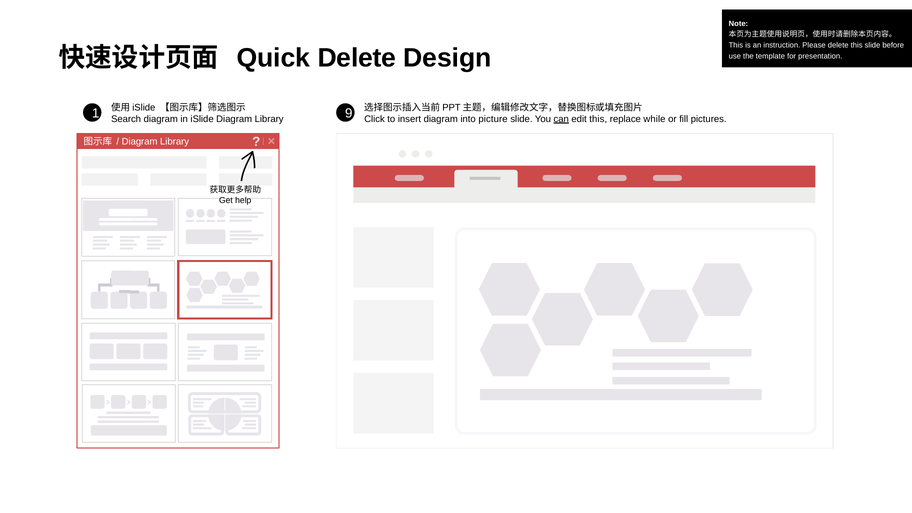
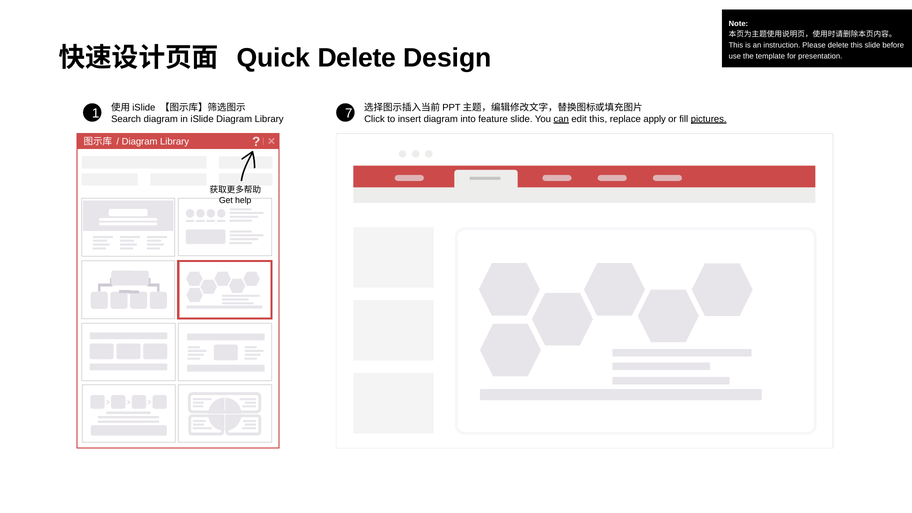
9: 9 -> 7 (349, 113)
picture: picture -> feature (493, 119)
while: while -> apply (655, 119)
pictures underline: none -> present (709, 119)
